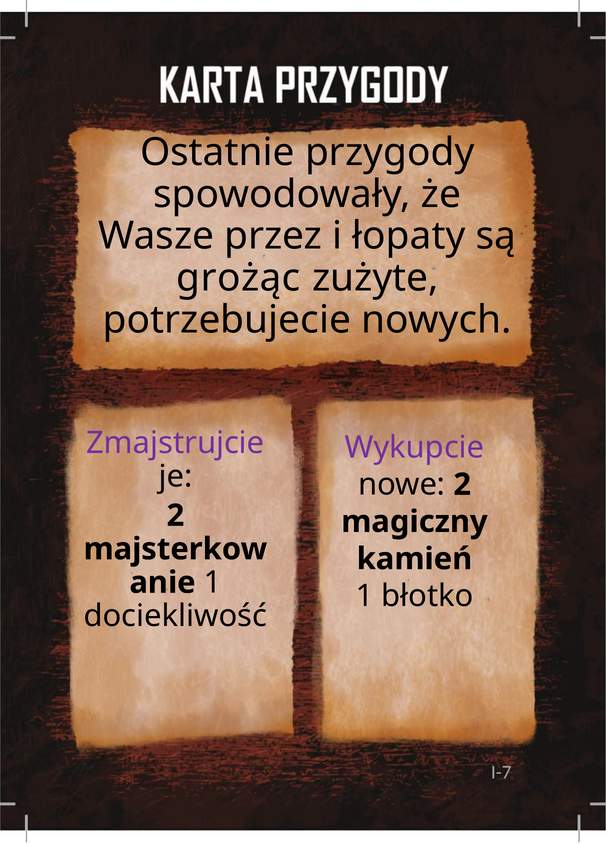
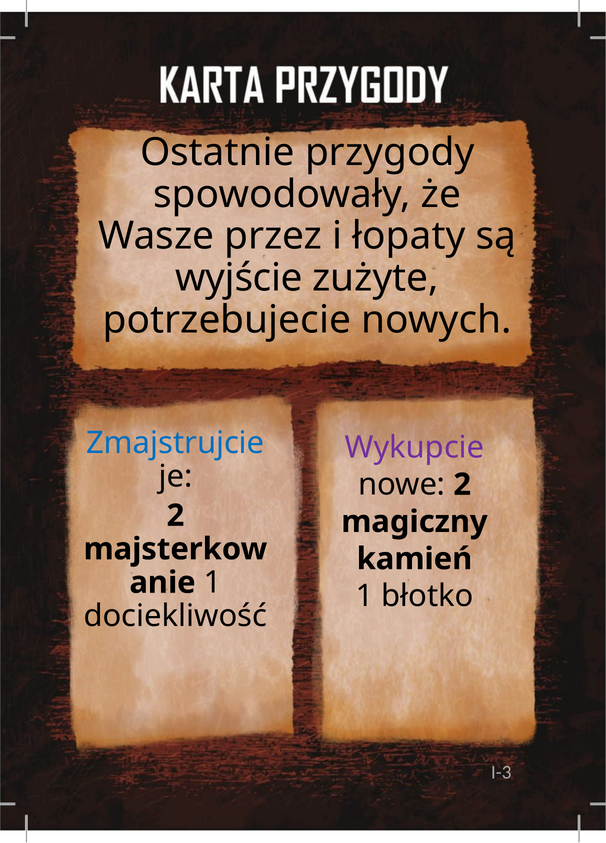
grożąc: grożąc -> wyjście (239, 278)
Zmajstrujcie colour: purple -> blue (175, 443)
I-7: I-7 -> I-3 (501, 772)
